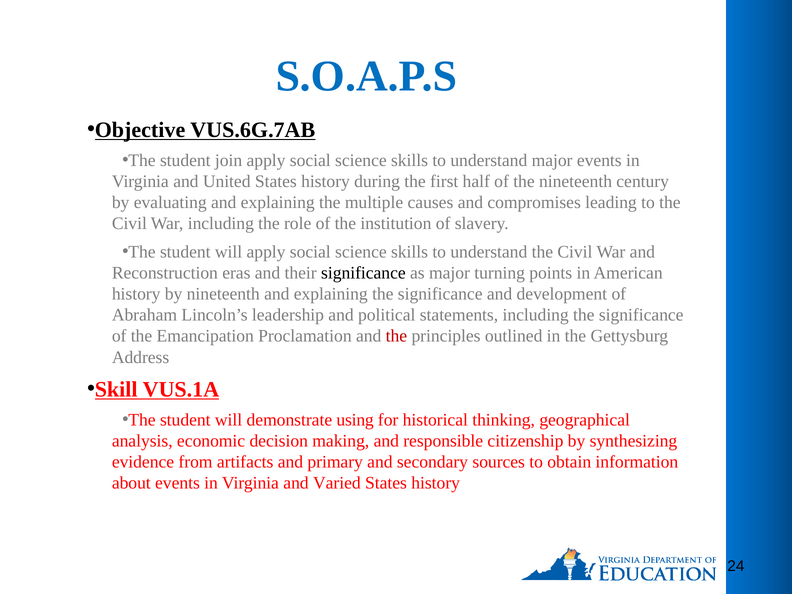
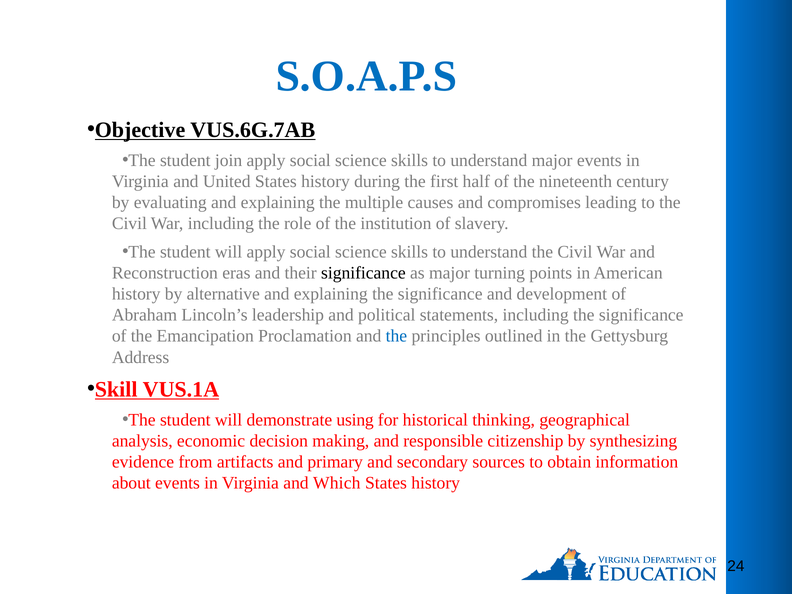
by nineteenth: nineteenth -> alternative (223, 294)
the colour: red -> blue (396, 336)
Varied: Varied -> Which (337, 483)
